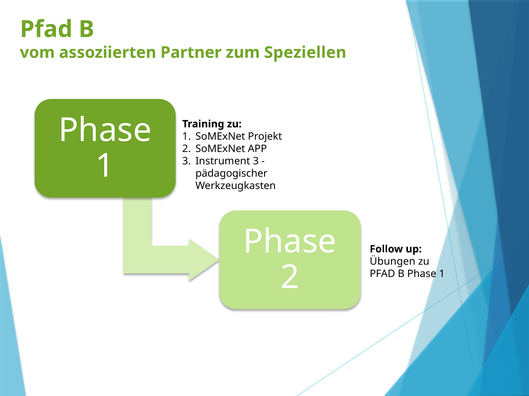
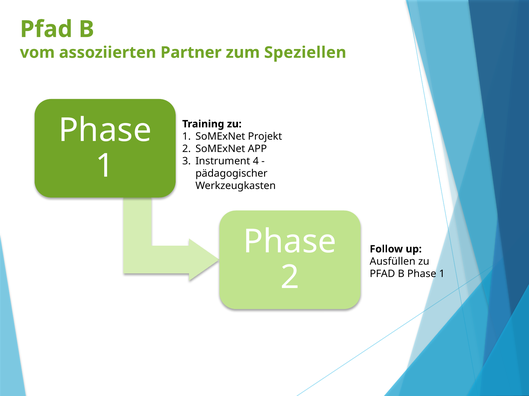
Instrument 3: 3 -> 4 (256, 161)
Übungen: Übungen -> Ausfüllen (393, 262)
